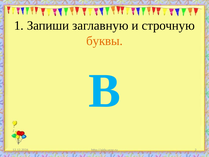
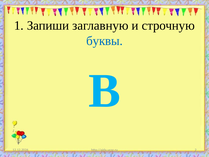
буквы colour: orange -> blue (105, 41)
